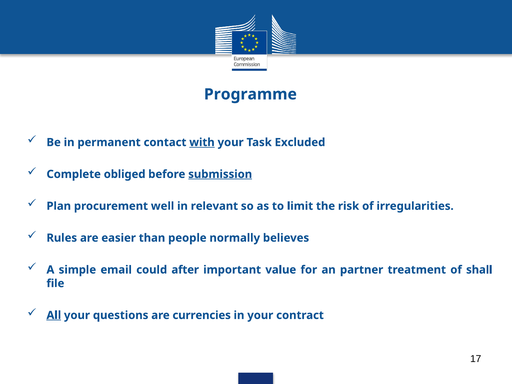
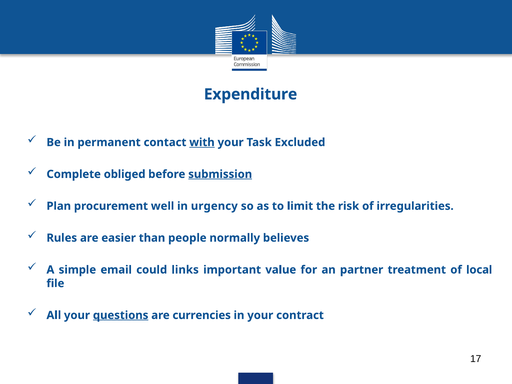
Programme: Programme -> Expenditure (251, 94)
relevant: relevant -> urgency (214, 206)
after: after -> links (185, 270)
shall: shall -> local (479, 270)
All underline: present -> none (54, 315)
questions underline: none -> present (121, 315)
